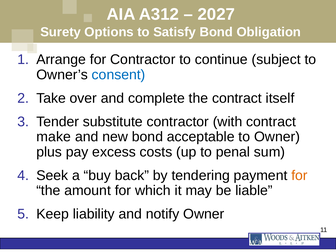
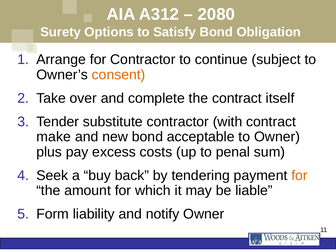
2027: 2027 -> 2080 (216, 14)
consent colour: blue -> orange (119, 75)
Keep: Keep -> Form (53, 214)
